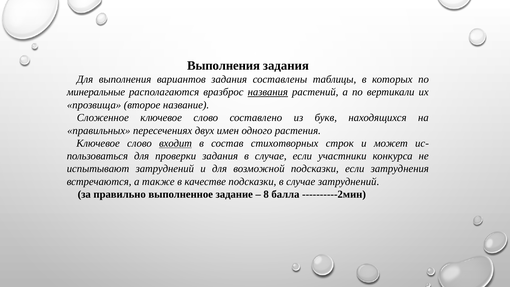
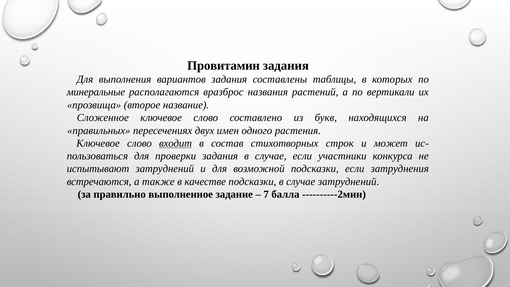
Выполнения: Выполнения -> Провитамин (224, 65)
названия underline: present -> none (268, 92)
8: 8 -> 7 (266, 194)
